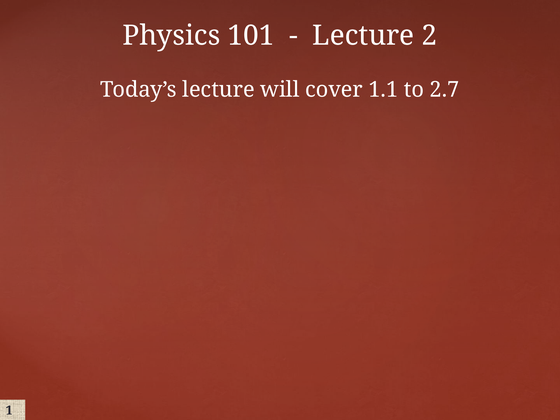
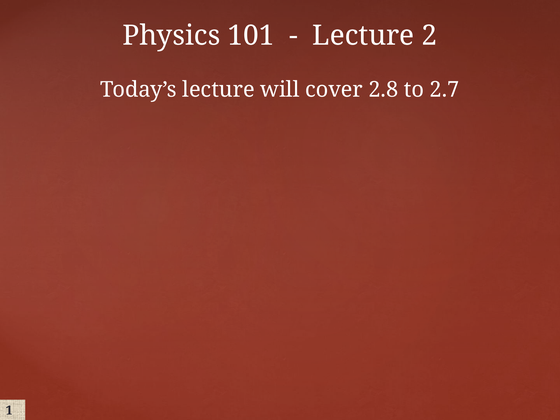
1.1: 1.1 -> 2.8 (383, 90)
